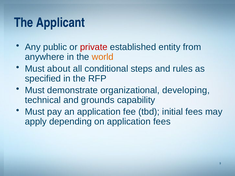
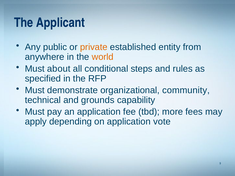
private colour: red -> orange (94, 47)
developing: developing -> community (186, 90)
initial: initial -> more (173, 112)
application fees: fees -> vote (162, 122)
